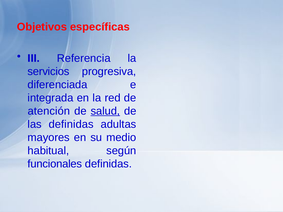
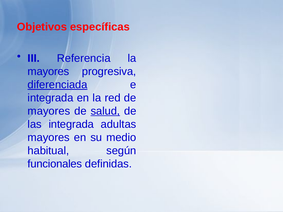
servicios: servicios -> mayores (48, 72)
diferenciada underline: none -> present (58, 85)
atención: atención -> mayores (49, 111)
las definidas: definidas -> integrada (71, 124)
